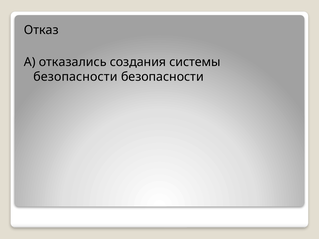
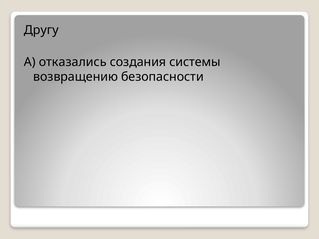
Отказ: Отказ -> Другу (41, 30)
безопасности: безопасности -> возвращению (76, 77)
